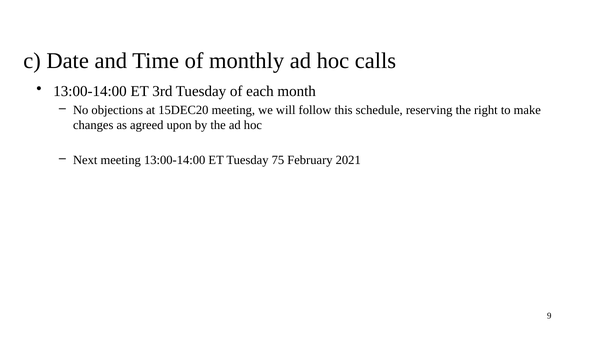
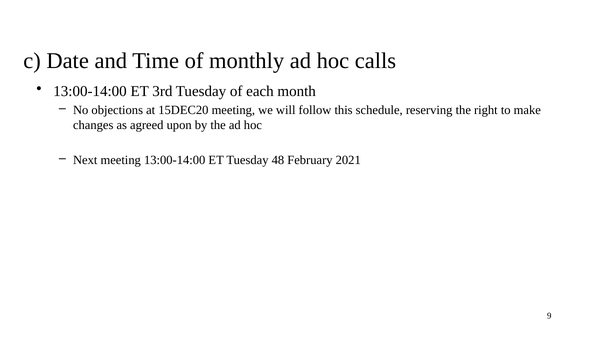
75: 75 -> 48 (278, 160)
